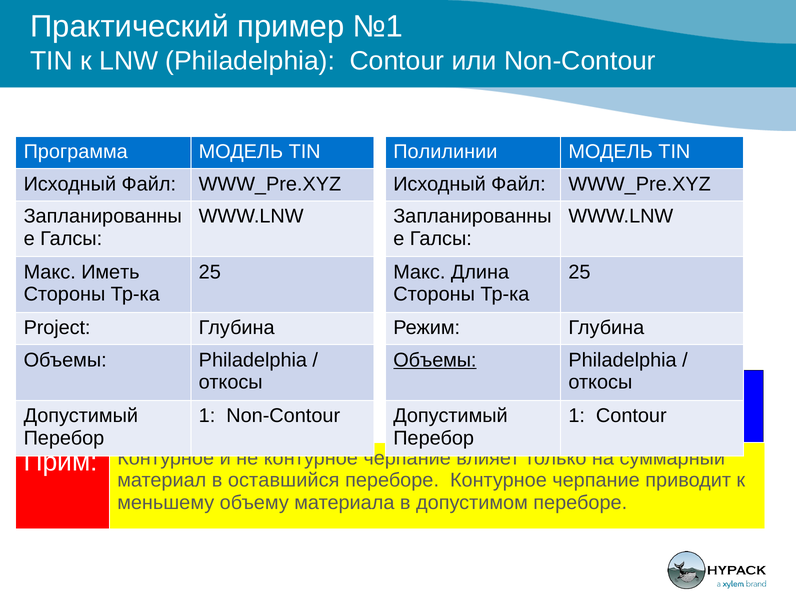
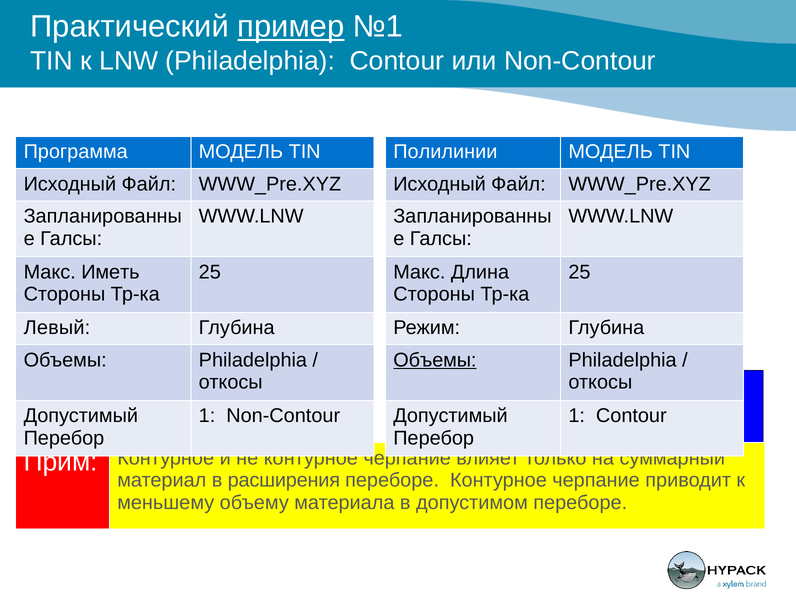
пример underline: none -> present (291, 27)
Project: Project -> Левый (57, 328)
оставшийся: оставшийся -> расширения (284, 480)
